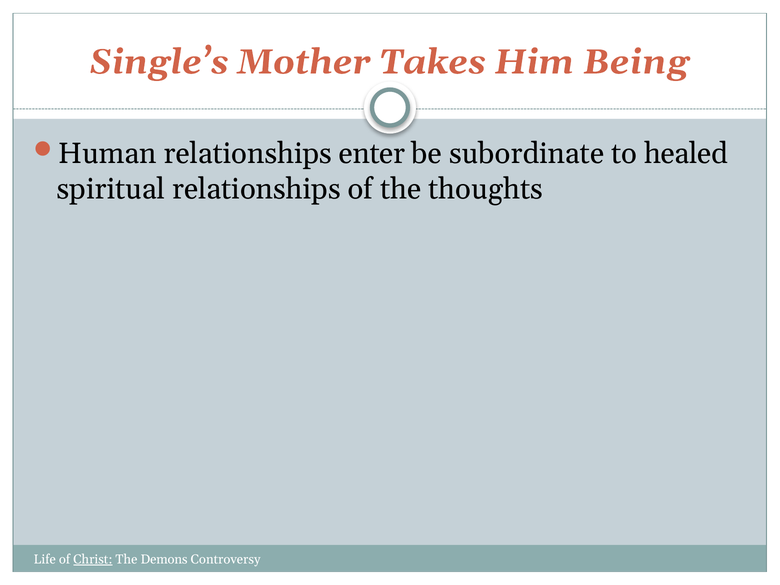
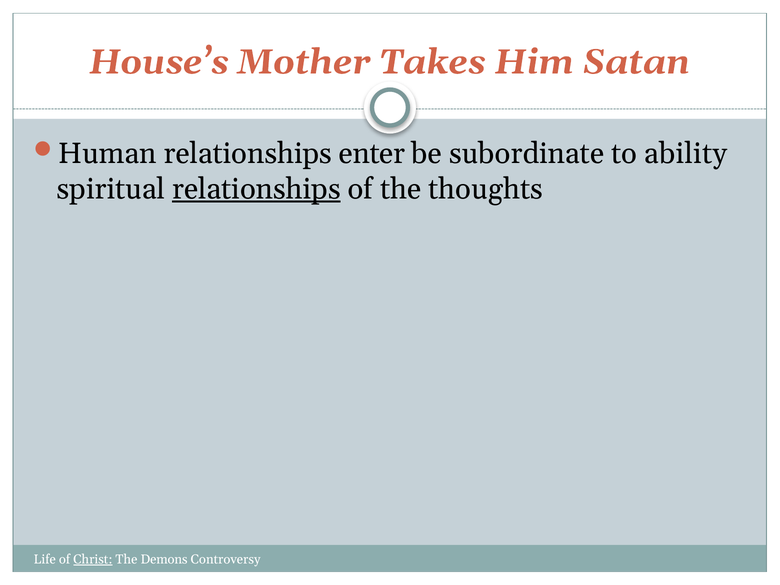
Single’s: Single’s -> House’s (159, 62)
Being: Being -> Satan (636, 62)
healed: healed -> ability (686, 154)
relationships underline: none -> present (256, 189)
